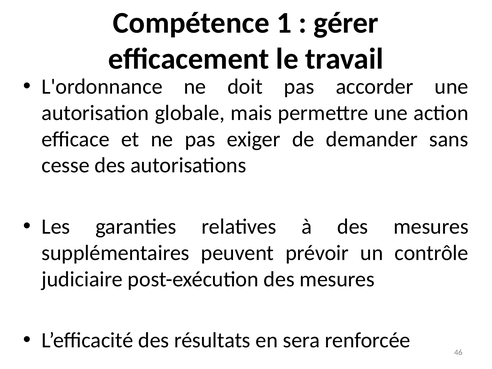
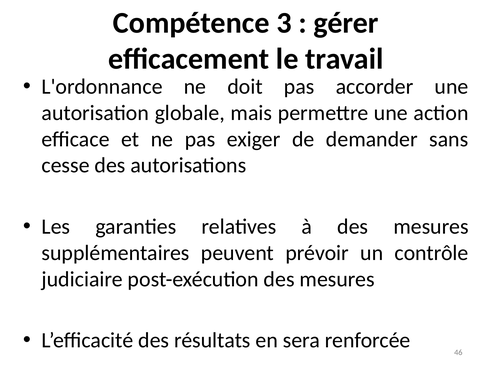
1: 1 -> 3 (284, 23)
